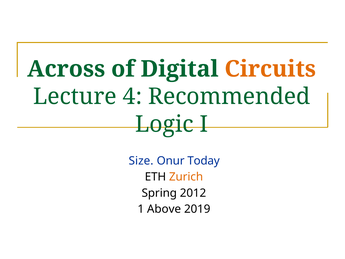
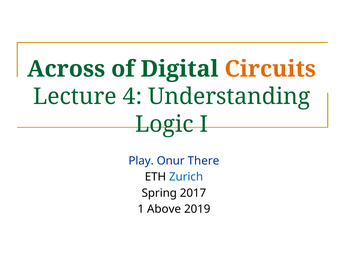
Recommended: Recommended -> Understanding (229, 97)
Size: Size -> Play (141, 161)
Today: Today -> There (203, 161)
Zurich colour: orange -> blue (186, 177)
2012: 2012 -> 2017 (193, 193)
